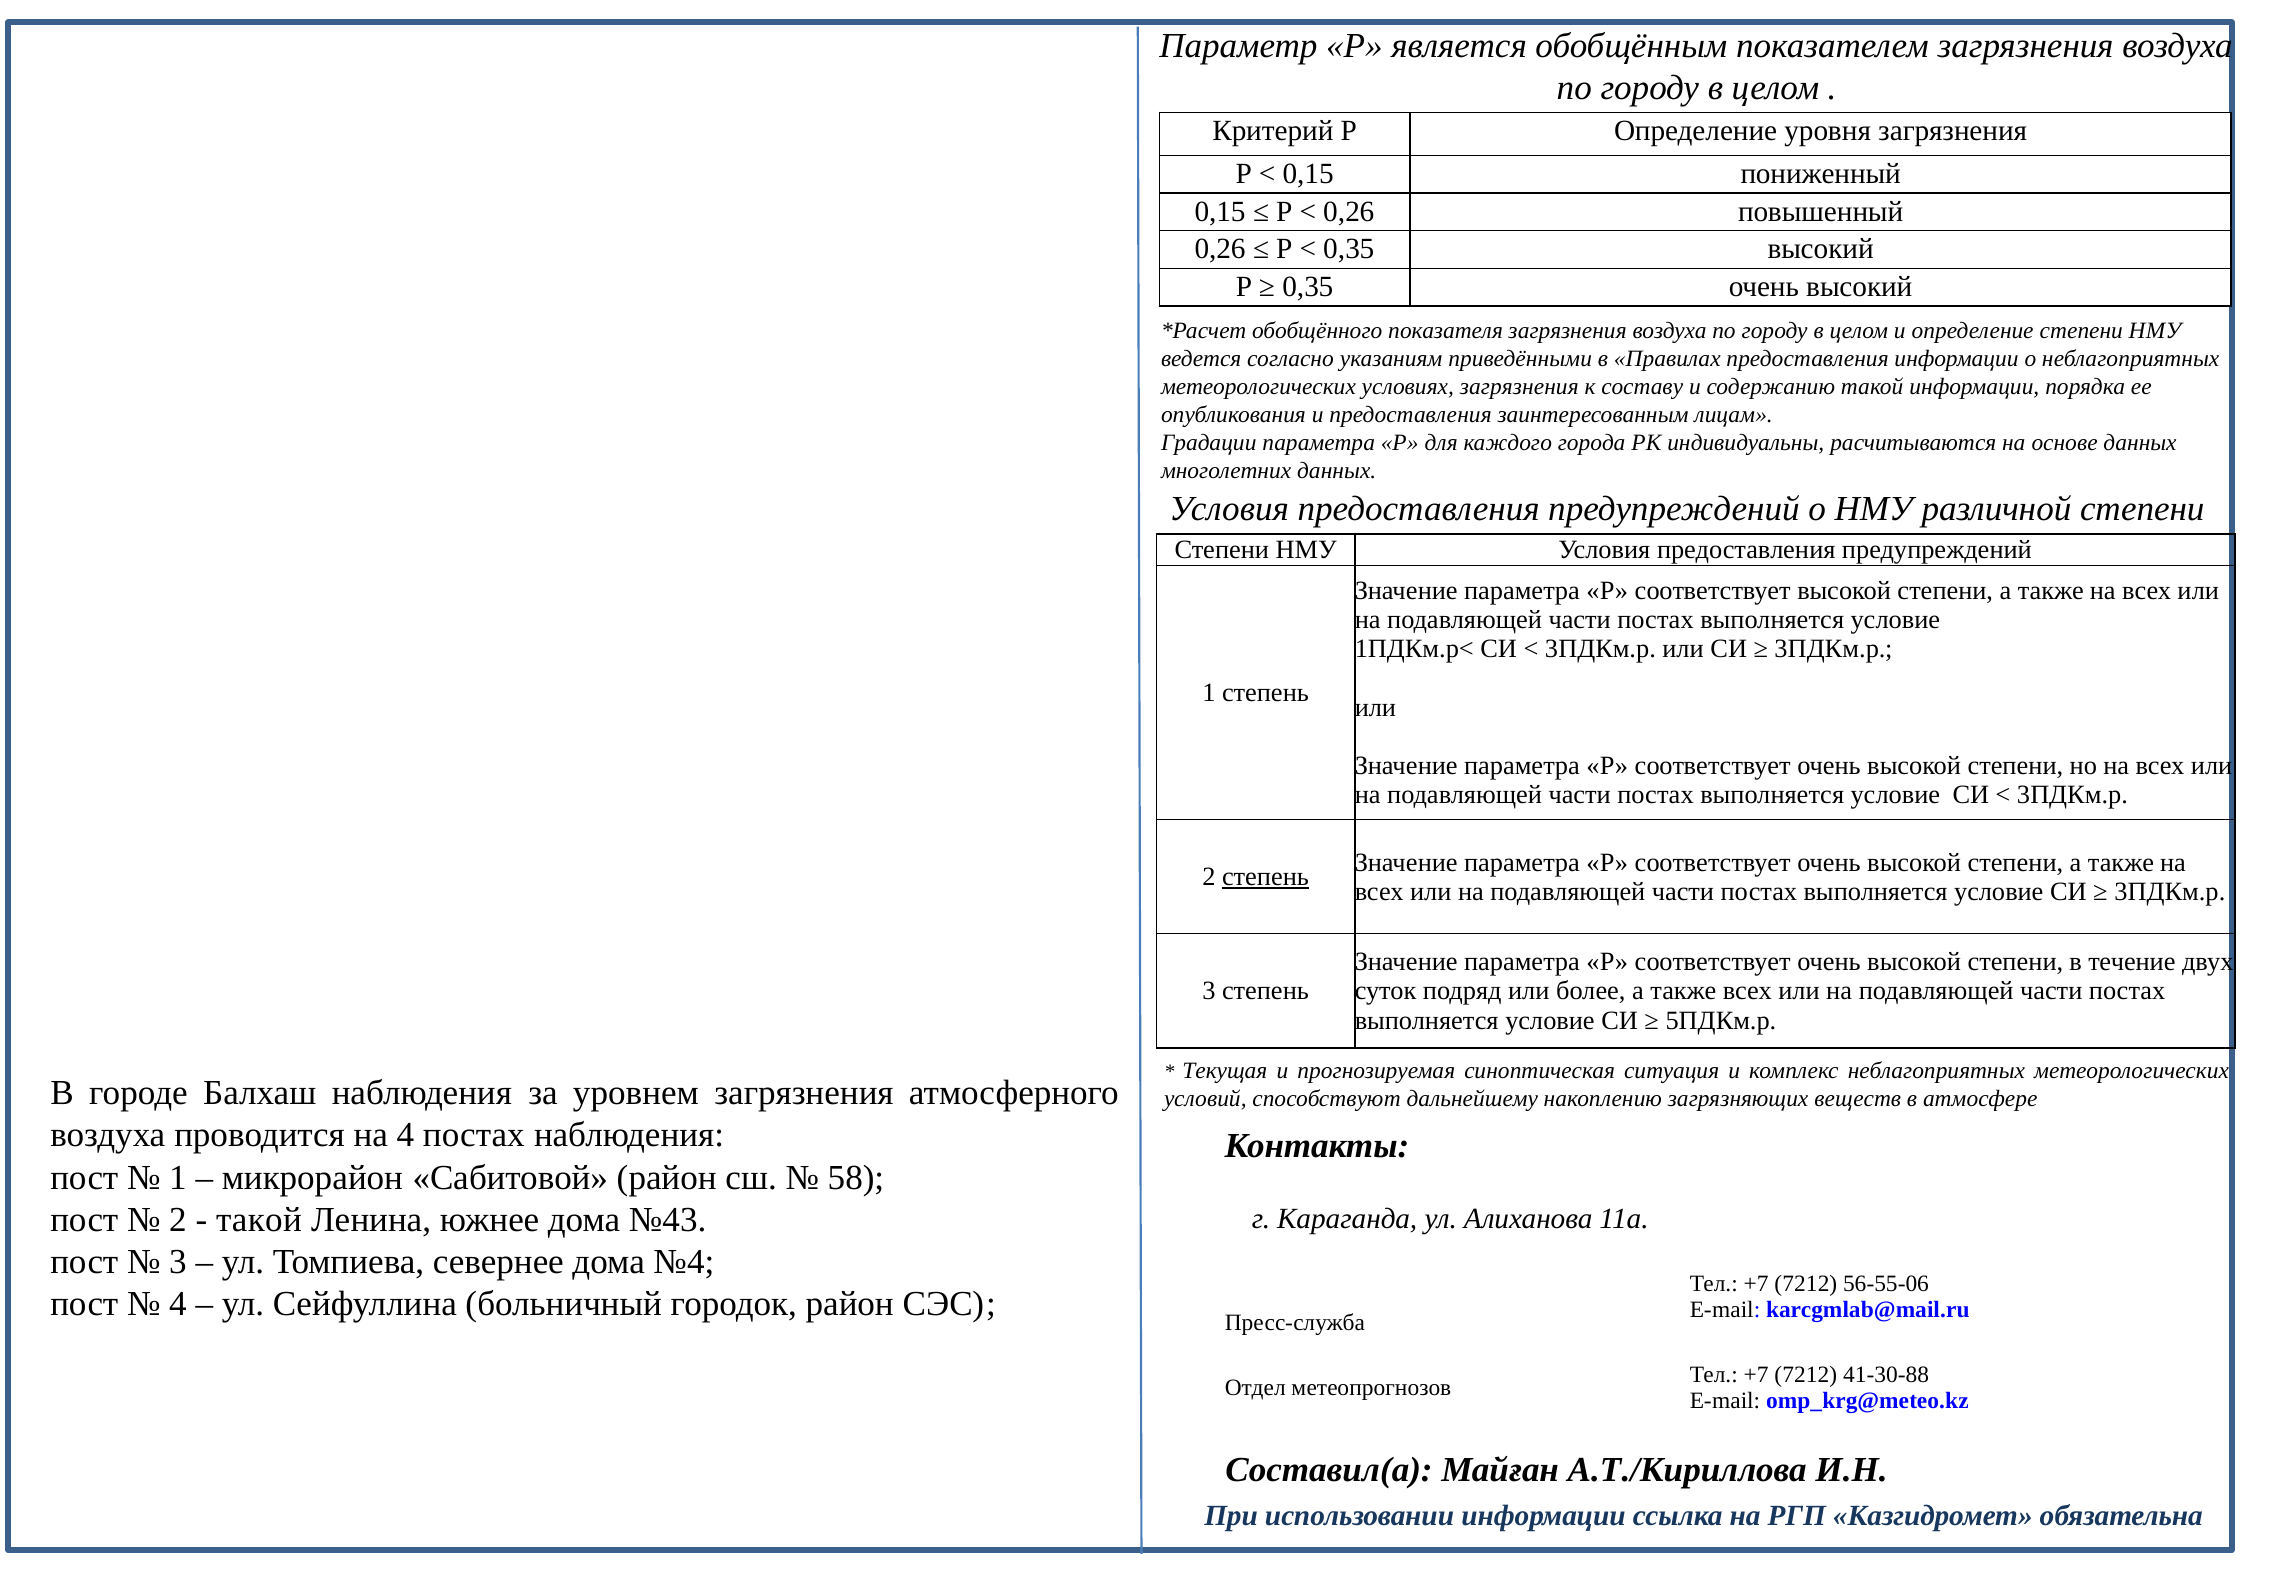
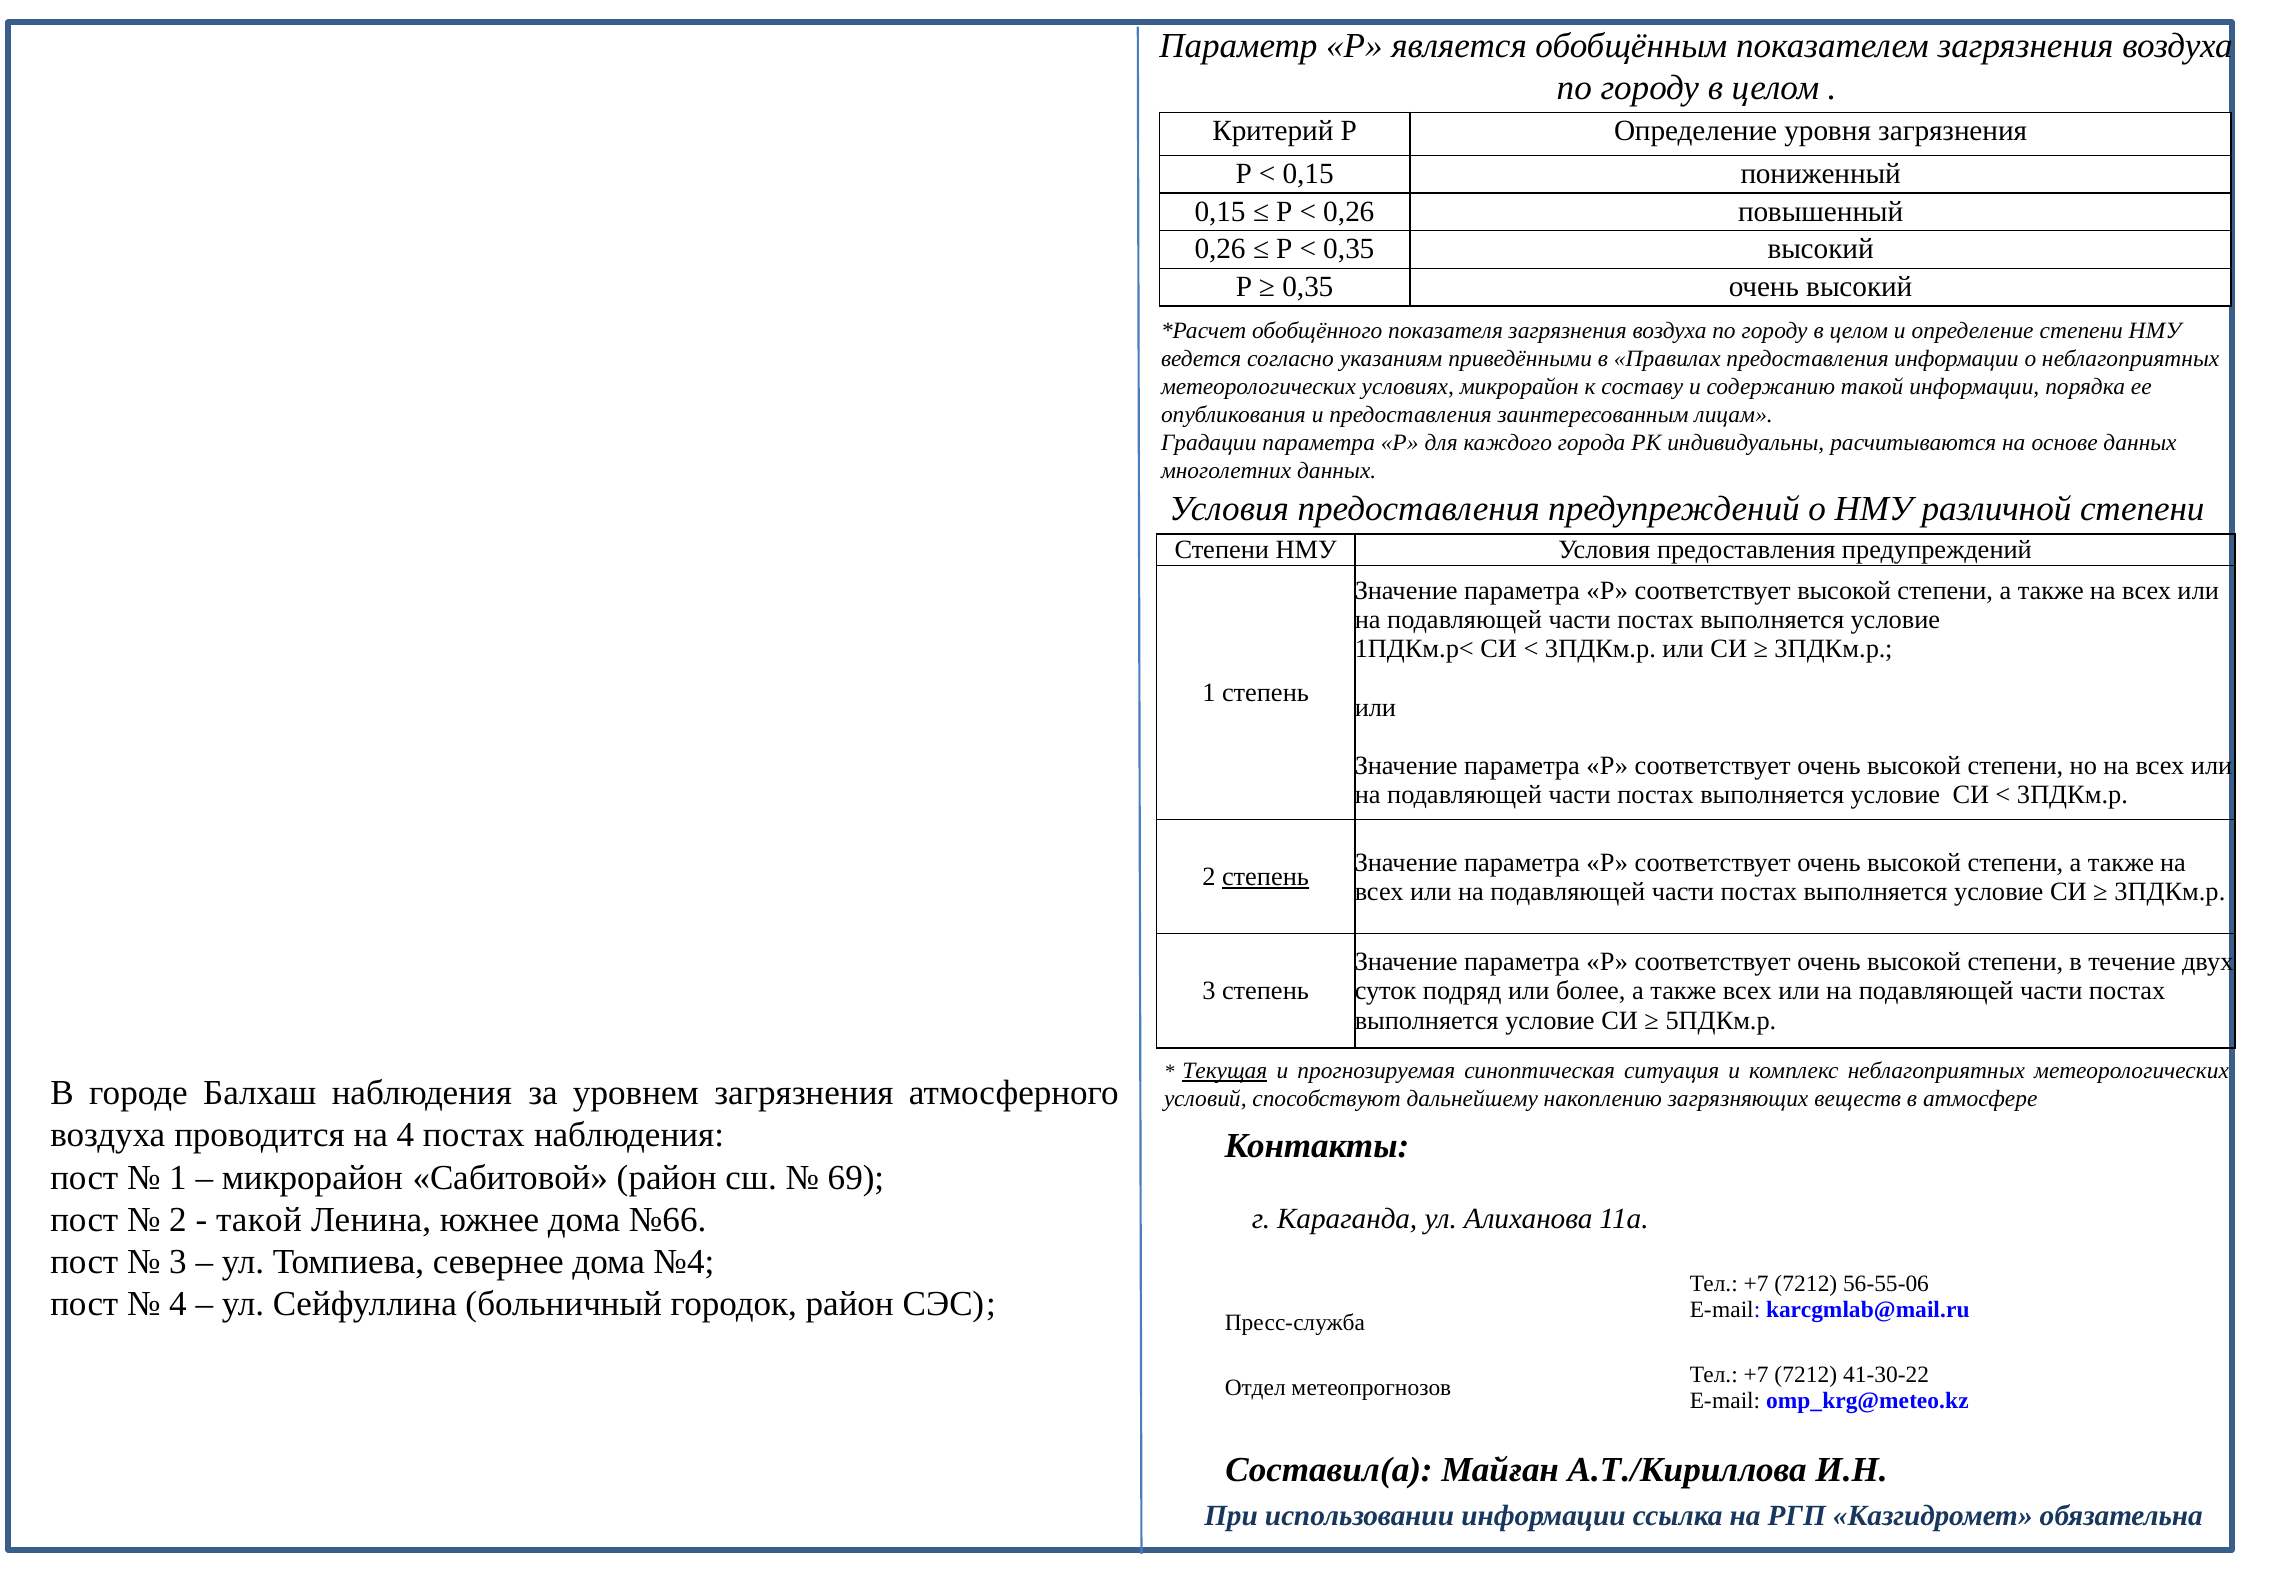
условиях загрязнения: загрязнения -> микрорайон (1519, 387)
Текущая underline: none -> present (1225, 1071)
58: 58 -> 69 (856, 1177)
№43: №43 -> №66 (668, 1219)
41-30-88: 41-30-88 -> 41-30-22 (1886, 1375)
